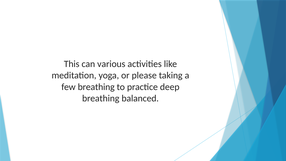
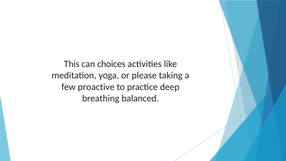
various: various -> choices (111, 64)
few breathing: breathing -> proactive (96, 87)
